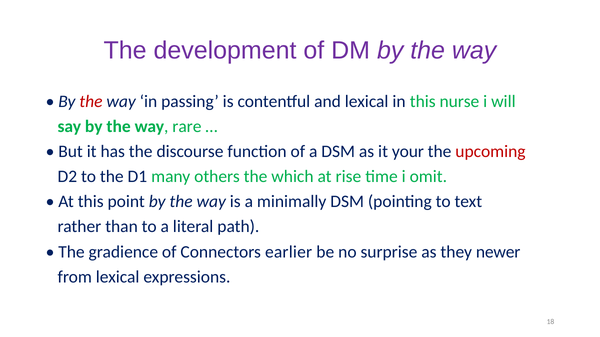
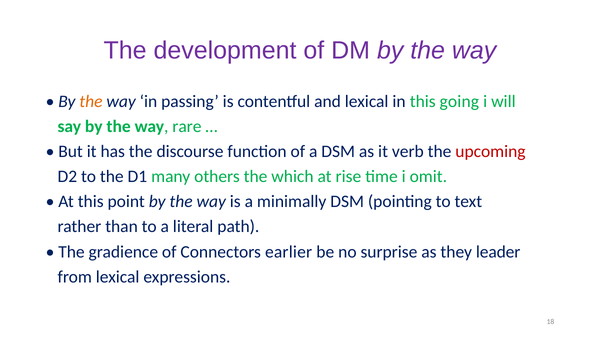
the colour: red -> orange (91, 101)
nurse: nurse -> going (459, 101)
your: your -> verb (408, 152)
newer: newer -> leader (498, 252)
